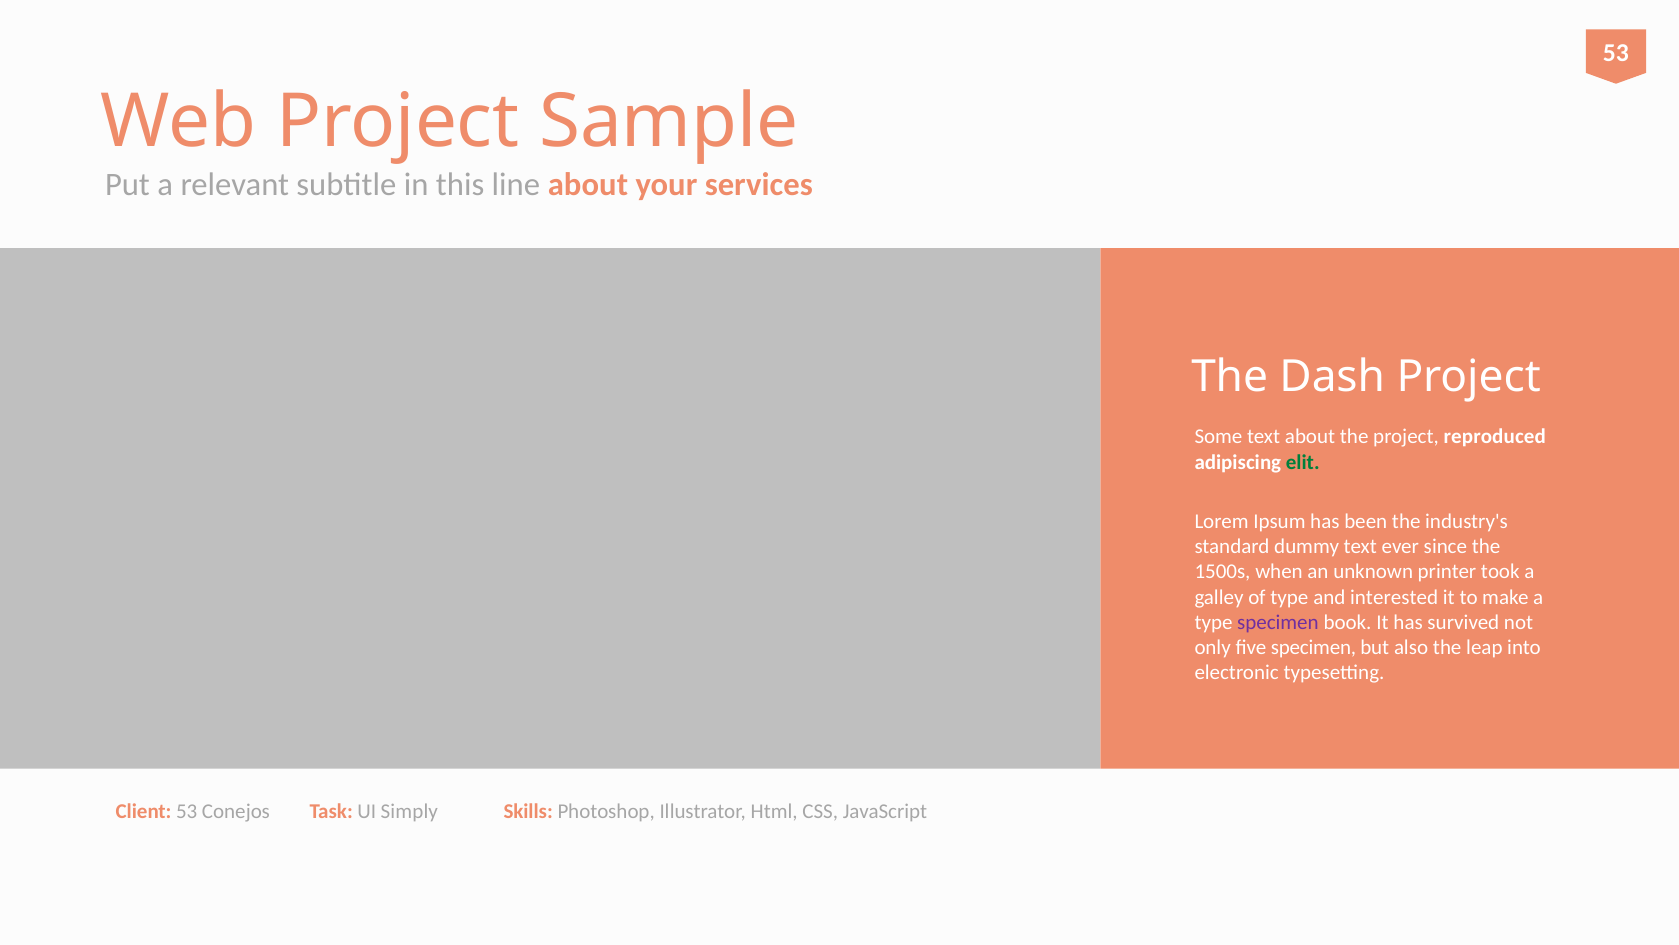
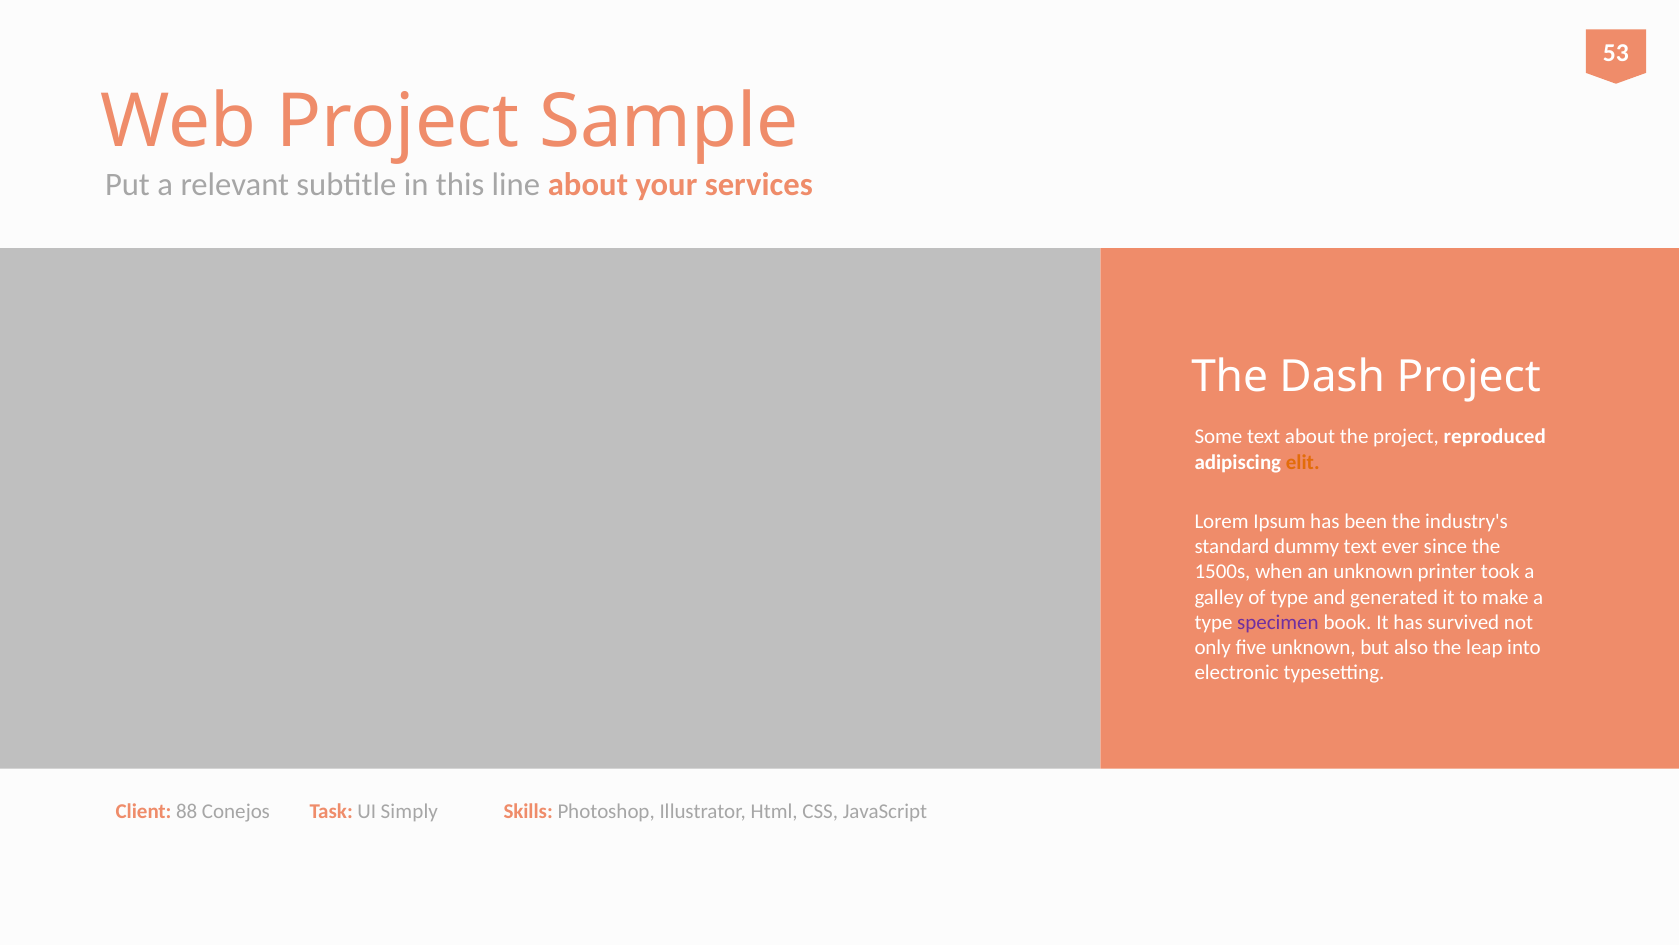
elit colour: green -> orange (1303, 462)
interested: interested -> generated (1394, 597)
five specimen: specimen -> unknown (1313, 647)
Client 53: 53 -> 88 (187, 811)
